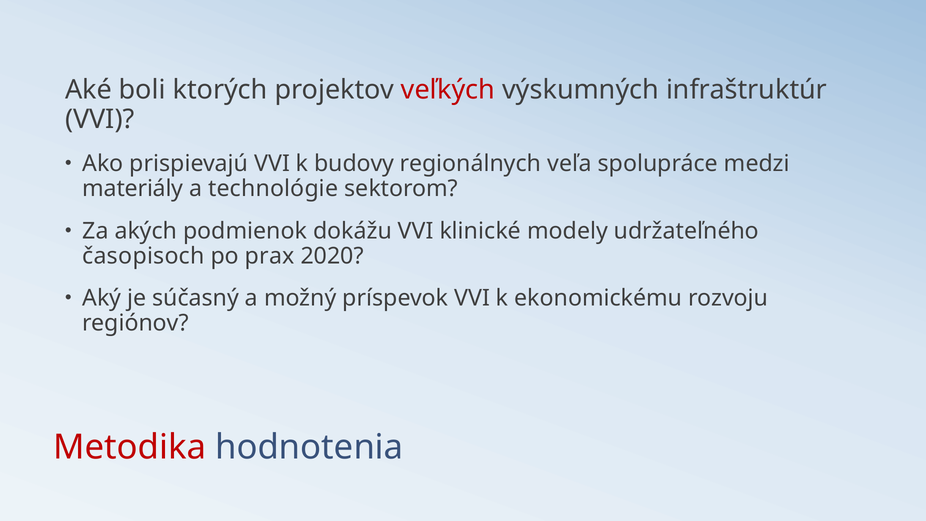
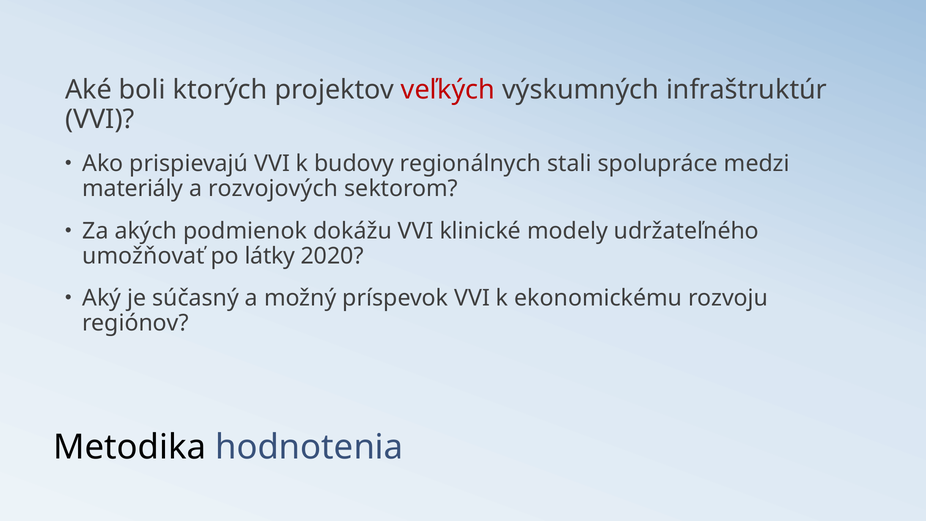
veľa: veľa -> stali (569, 164)
technológie: technológie -> rozvojových (273, 189)
časopisoch: časopisoch -> umožňovať (144, 256)
prax: prax -> látky (270, 256)
Metodika colour: red -> black (130, 447)
